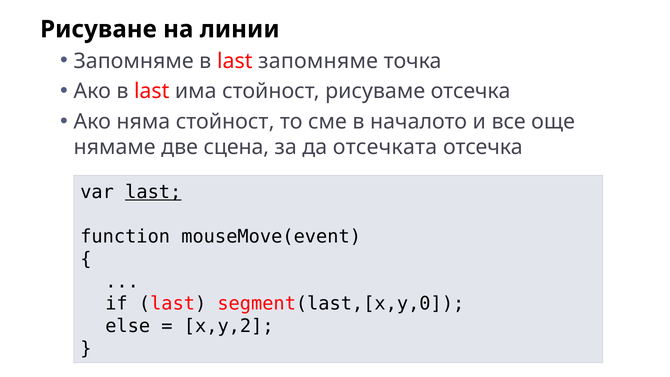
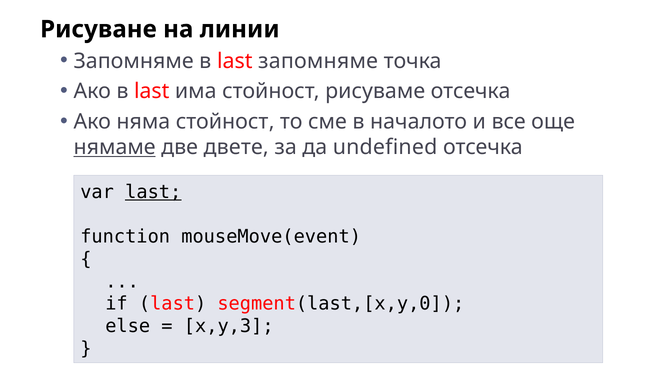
нямаме underline: none -> present (115, 147)
сцена: сцена -> двете (236, 147)
отсечката: отсечката -> undefined (385, 147)
x,y,2: x,y,2 -> x,y,3 (229, 326)
